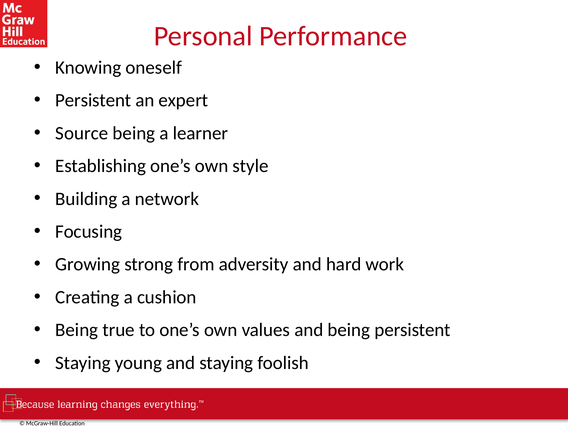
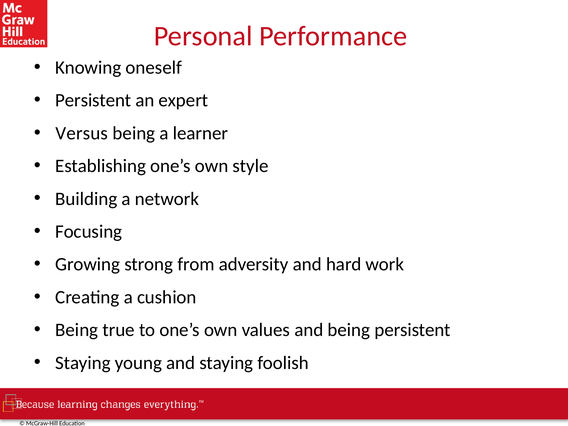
Source: Source -> Versus (82, 133)
